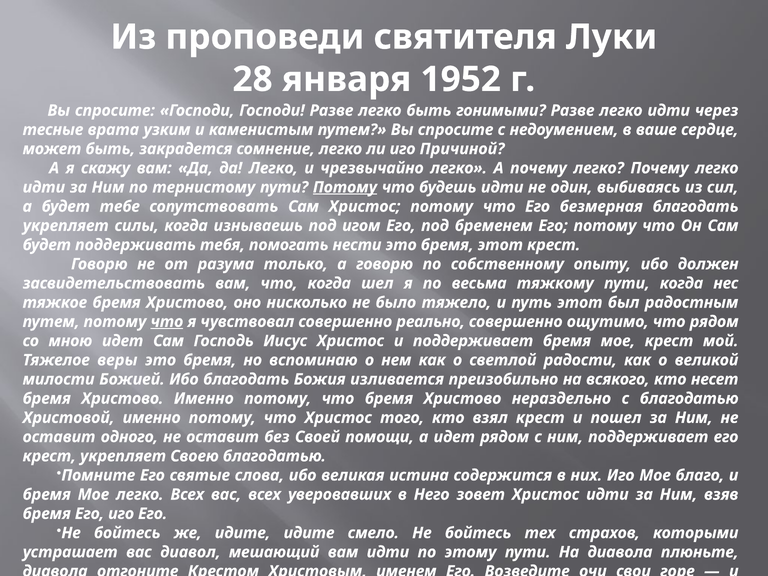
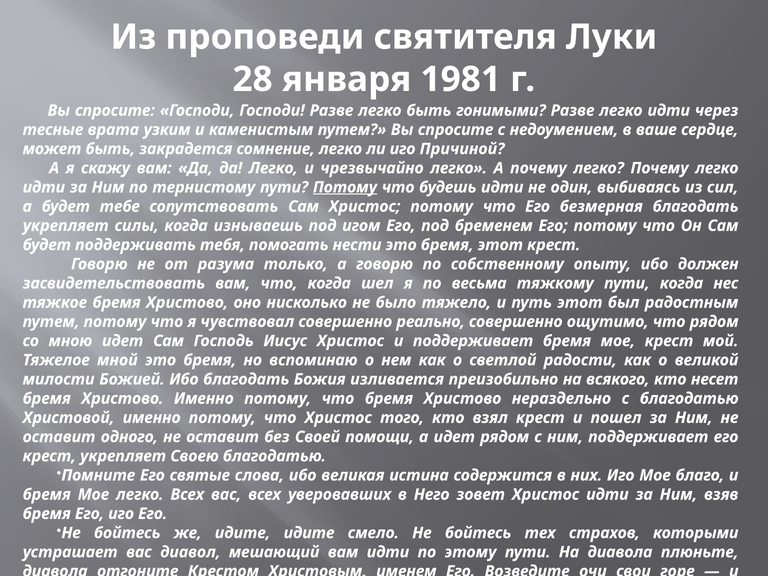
1952: 1952 -> 1981 (461, 79)
что underline: present -> none (167, 322)
веры: веры -> мной (117, 360)
